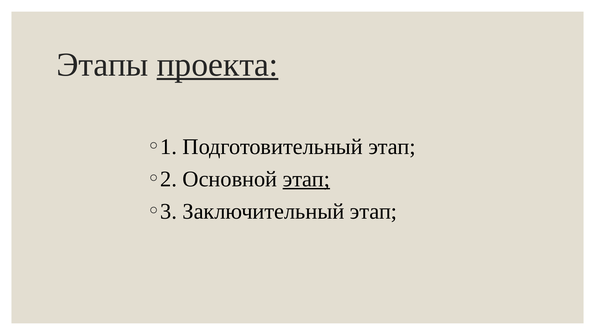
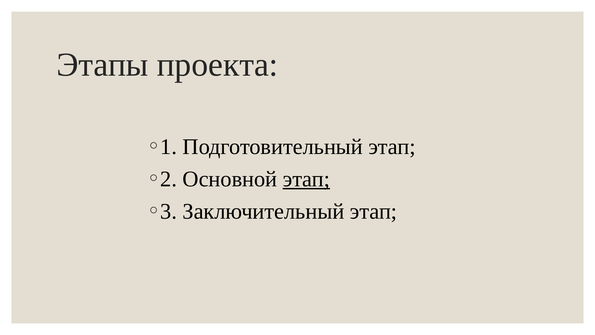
проекта underline: present -> none (217, 65)
